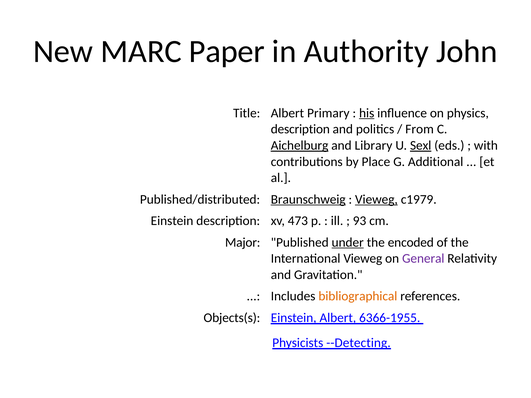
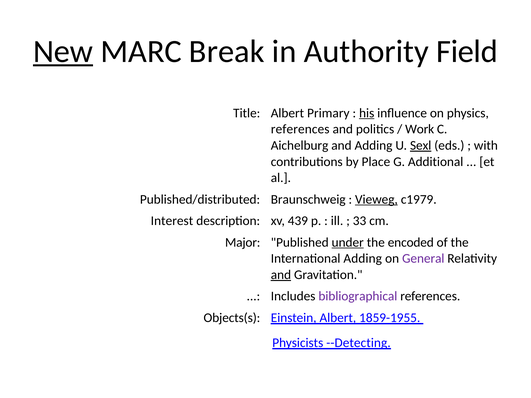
New underline: none -> present (63, 51)
Paper: Paper -> Break (227, 51)
John: John -> Field (467, 51)
description: description -> references (300, 129)
From: From -> Work (420, 129)
Aichelburg underline: present -> none (300, 146)
and Library: Library -> Adding (374, 146)
Braunschweig underline: present -> none (308, 199)
Einstein: Einstein -> Interest (172, 221)
473: 473 -> 439 (298, 221)
93: 93 -> 33 (360, 221)
International Vieweg: Vieweg -> Adding (363, 259)
and underline: none -> present (281, 275)
bibliographical colour: orange -> purple (358, 296)
6366-1955: 6366-1955 -> 1859-1955 (390, 318)
